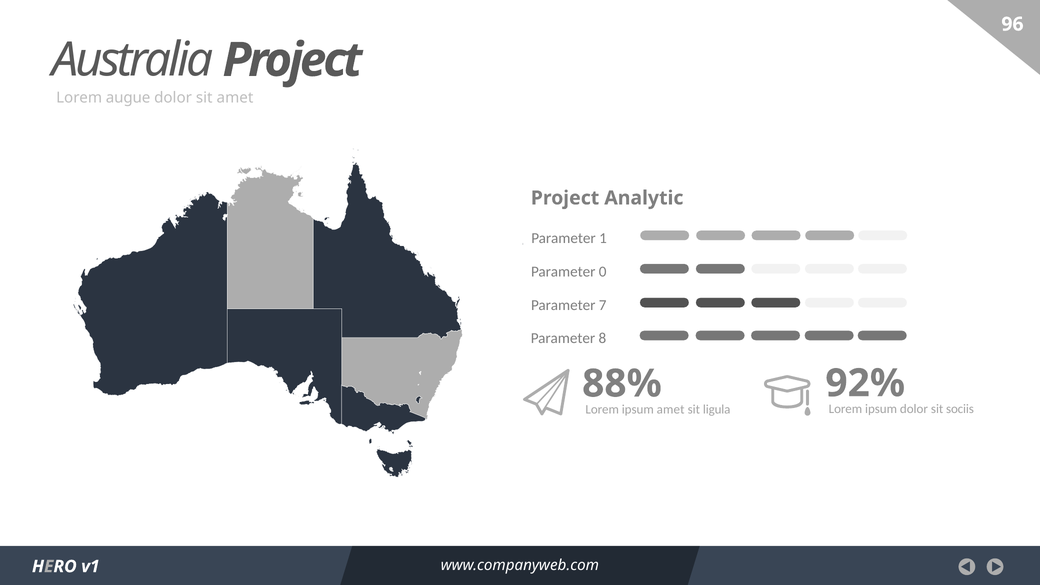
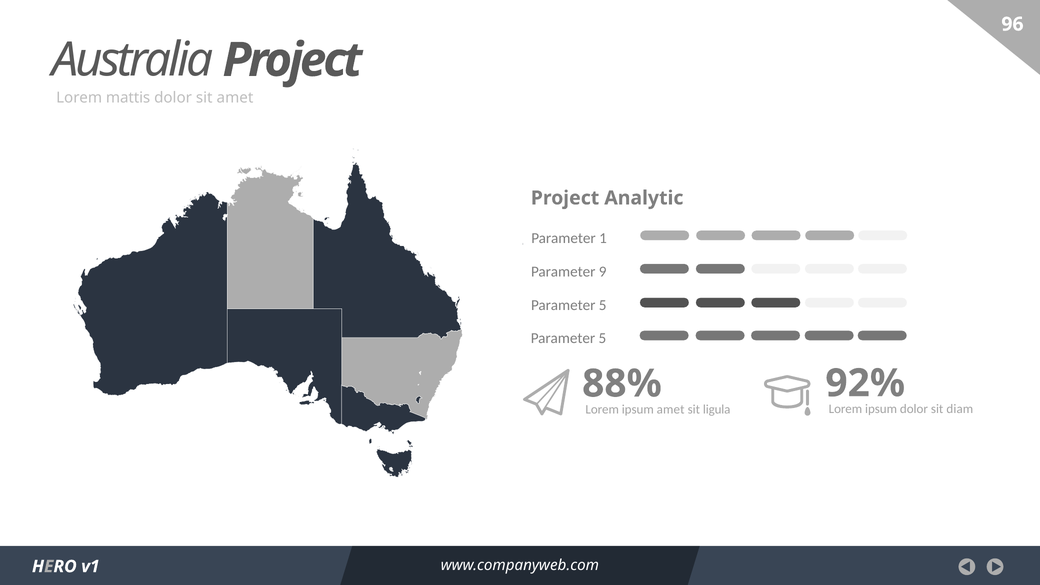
augue: augue -> mattis (128, 98)
0: 0 -> 9 (603, 272)
7: 7 -> 5 (603, 305)
8: 8 -> 5 (602, 338)
sociis: sociis -> diam (960, 409)
